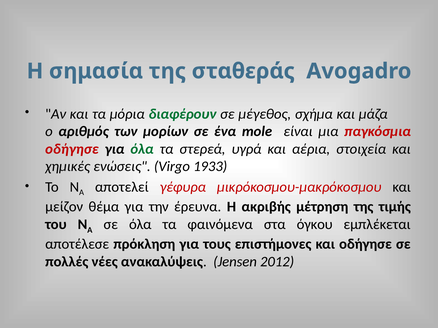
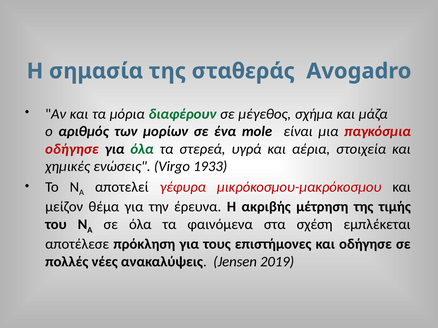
όγκου: όγκου -> σχέση (315, 225)
2012: 2012 -> 2019 (277, 262)
